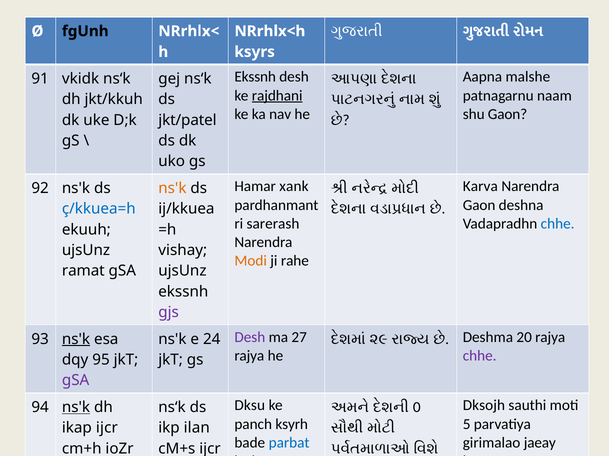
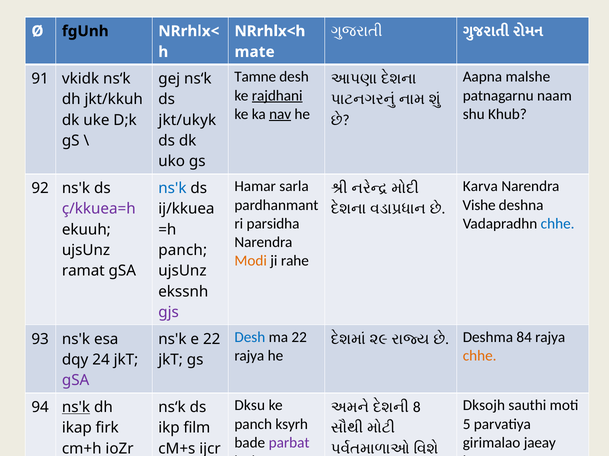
ksyrs: ksyrs -> mate (255, 52)
Ekssnh: Ekssnh -> Tamne (255, 77)
nav underline: none -> present (280, 114)
shu Gaon: Gaon -> Khub (507, 114)
jkt/patel: jkt/patel -> jkt/ukyk (187, 120)
xank: xank -> sarla (294, 187)
ns'k colour: orange -> blue (172, 188)
Gaon: Gaon -> Vishe (479, 205)
ç/kkuea=h colour: blue -> purple (99, 209)
sarerash: sarerash -> parsidha (273, 224)
vishay: vishay -> panch (183, 251)
Desh colour: purple -> blue (250, 338)
ma 27: 27 -> 22 (299, 338)
20: 20 -> 84 (524, 338)
ns'k underline: present -> none (76, 340)
e 24: 24 -> 22 (212, 340)
chhe colour: purple -> orange (480, 356)
95: 95 -> 24 (101, 360)
0: 0 -> 8 (417, 408)
ikap ijcr: ijcr -> firk (107, 429)
ilan: ilan -> film (197, 429)
parbat colour: blue -> purple (289, 443)
